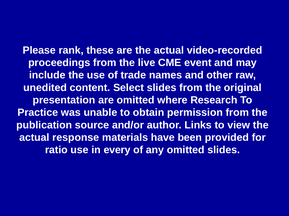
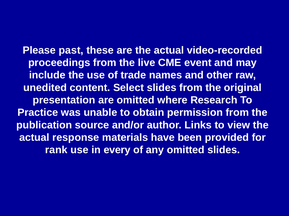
rank: rank -> past (71, 50)
ratio: ratio -> rank (56, 150)
